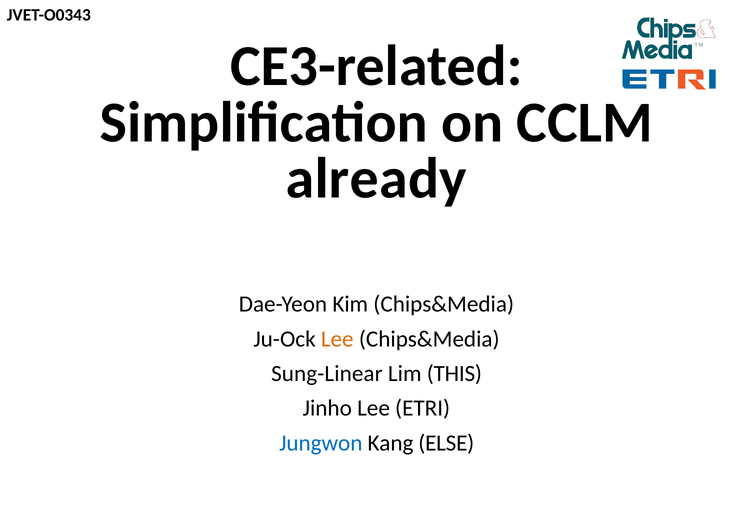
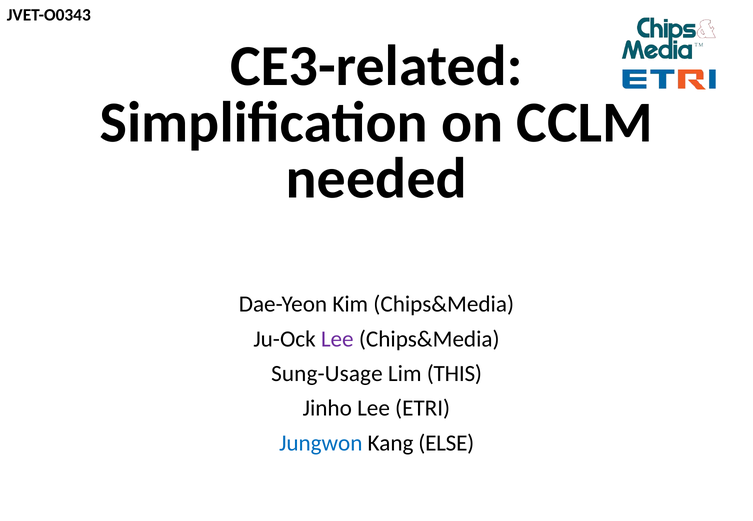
already: already -> needed (376, 179)
Lee colour: orange -> purple (337, 339)
Sung-Linear: Sung-Linear -> Sung-Usage (327, 374)
